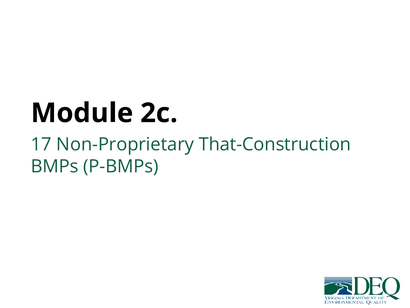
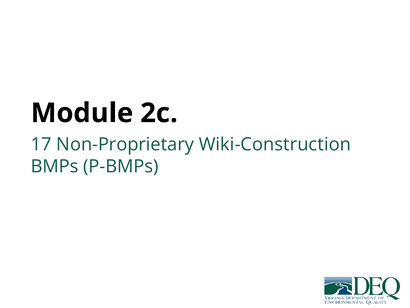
That-Construction: That-Construction -> Wiki-Construction (275, 144)
